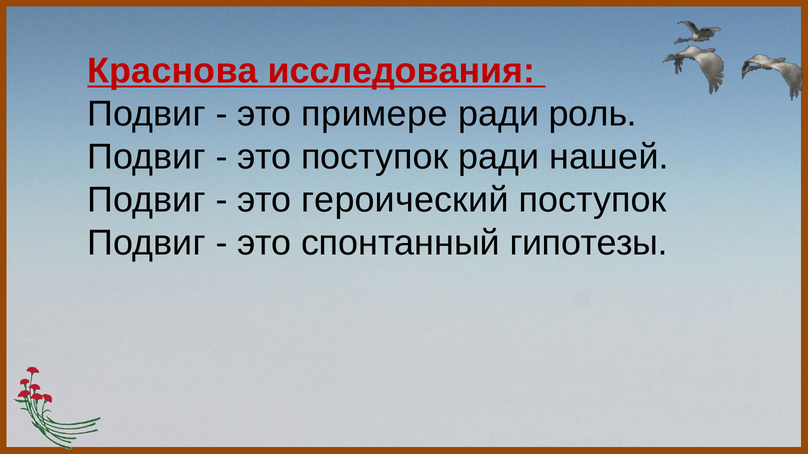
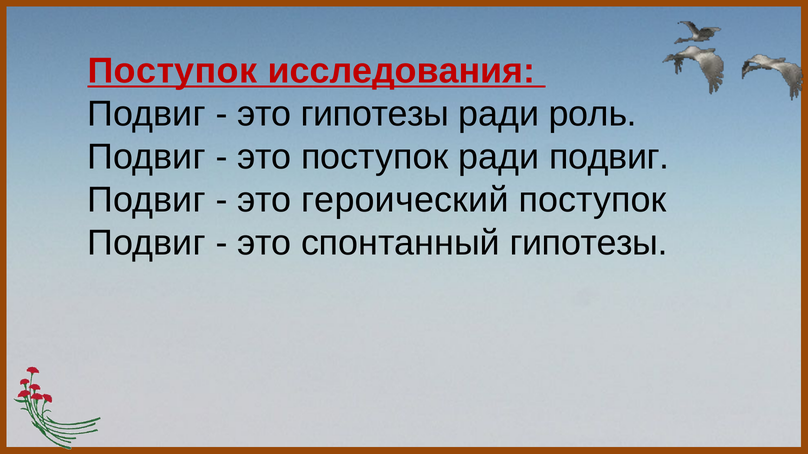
Краснова: Краснова -> Поступок (172, 71)
это примере: примере -> гипотезы (375, 114)
ради нашей: нашей -> подвиг (609, 157)
